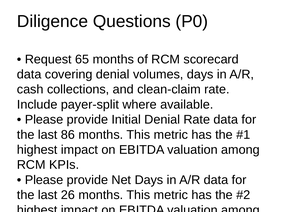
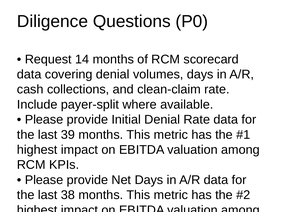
65: 65 -> 14 (82, 59)
86: 86 -> 39 (68, 135)
26: 26 -> 38 (68, 195)
